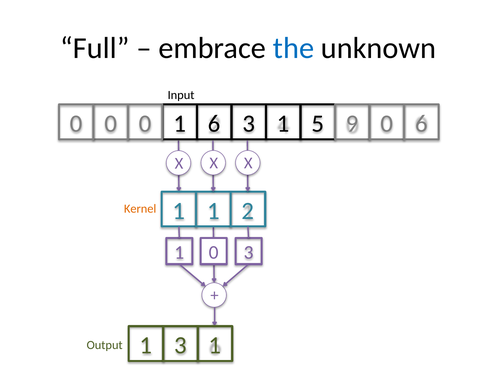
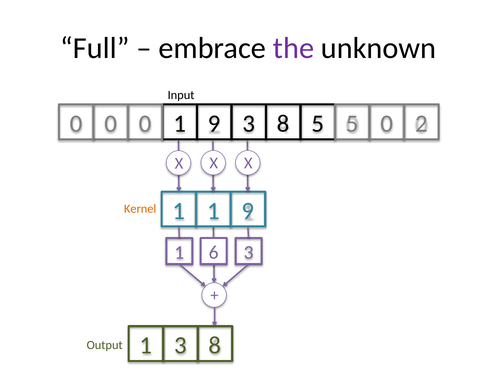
the colour: blue -> purple (294, 48)
6: 6 -> 9 (214, 124)
1: 1 -> 8 (283, 124)
0 9: 9 -> 5 (352, 124)
0 6: 6 -> 2 (421, 124)
1 1 2: 2 -> 9 (248, 211)
1 0: 0 -> 6 (214, 252)
1 3 1: 1 -> 8 (215, 345)
